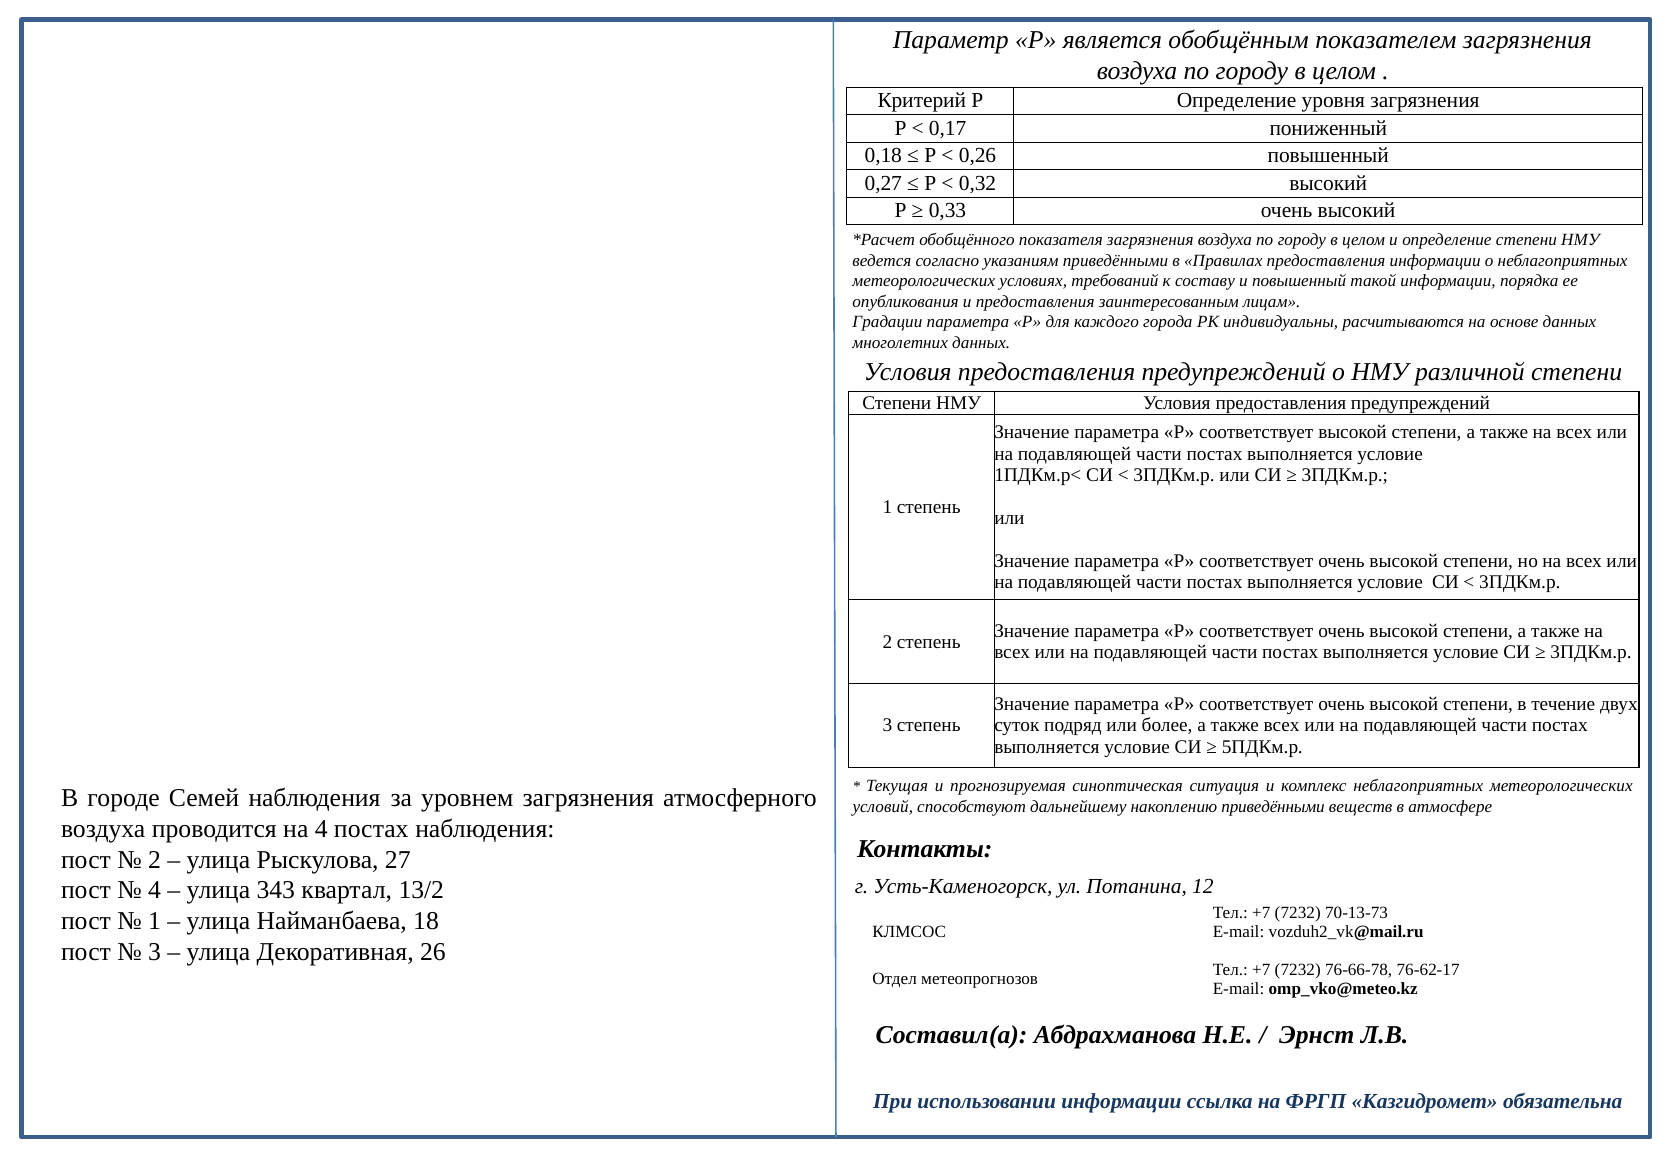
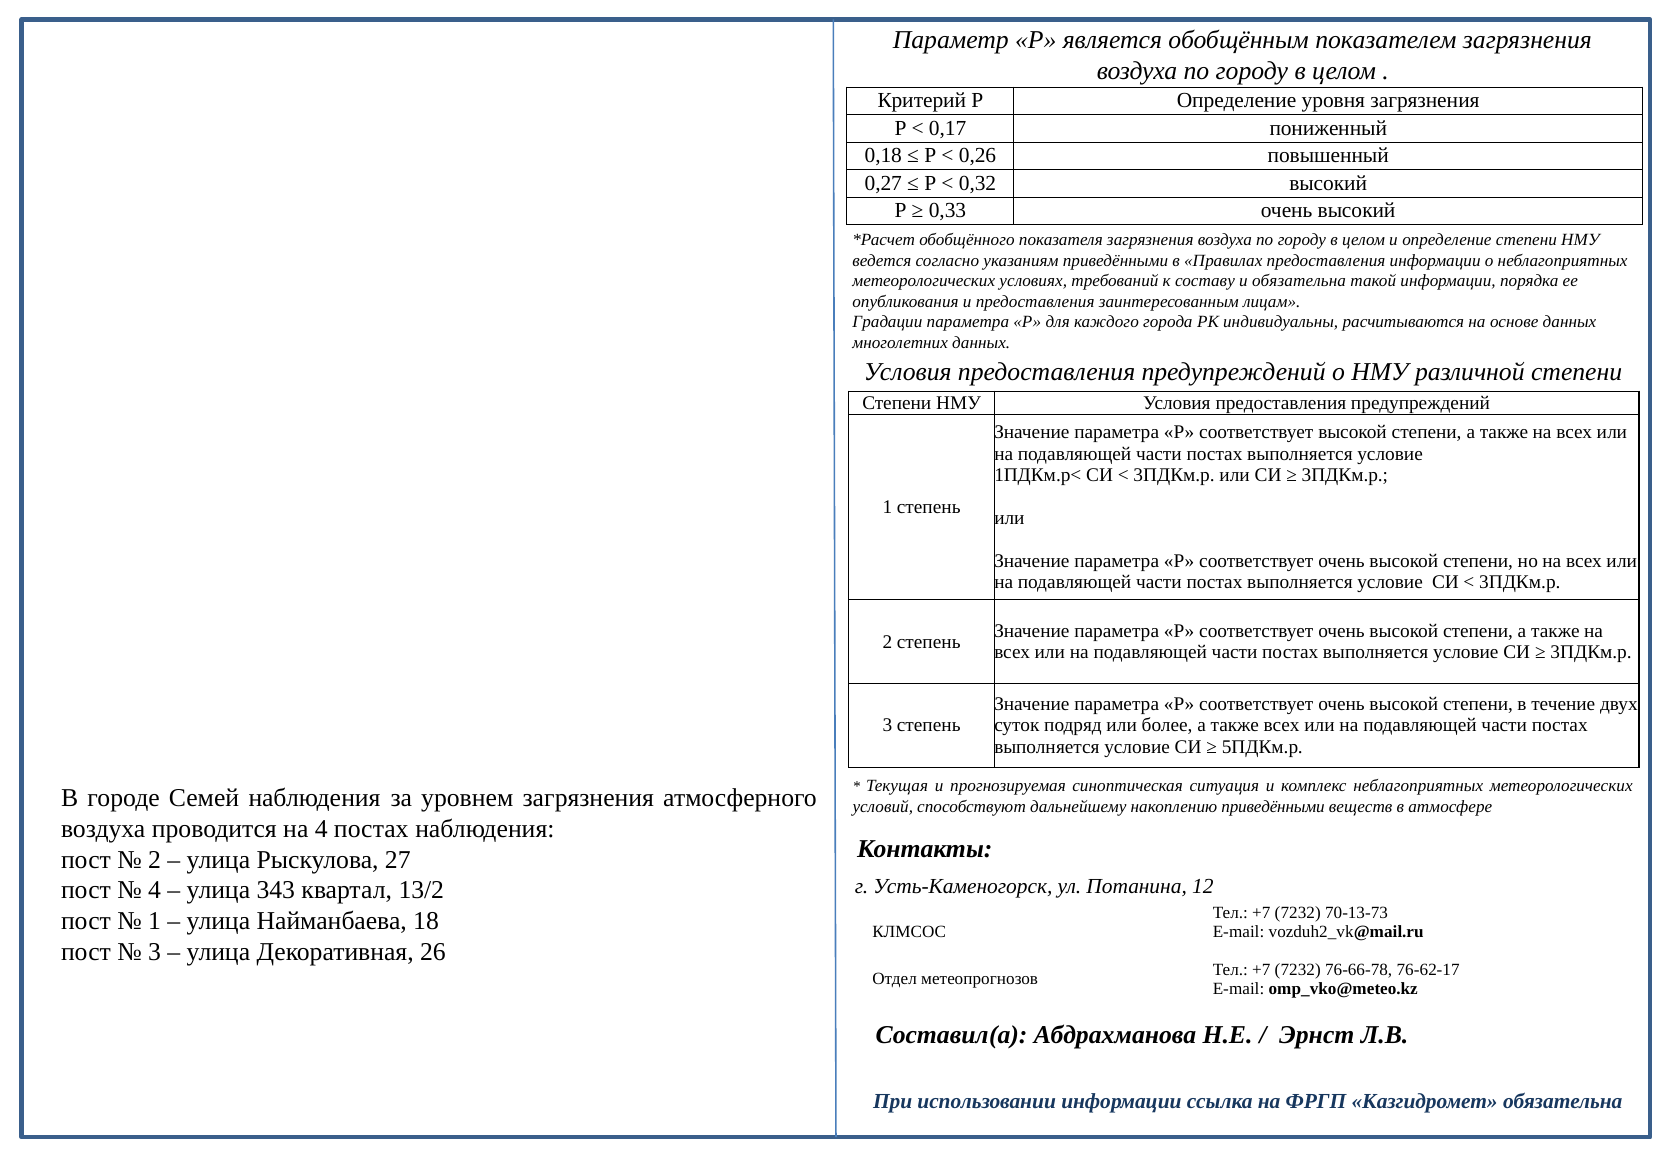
и повышенный: повышенный -> обязательна (1299, 281)
